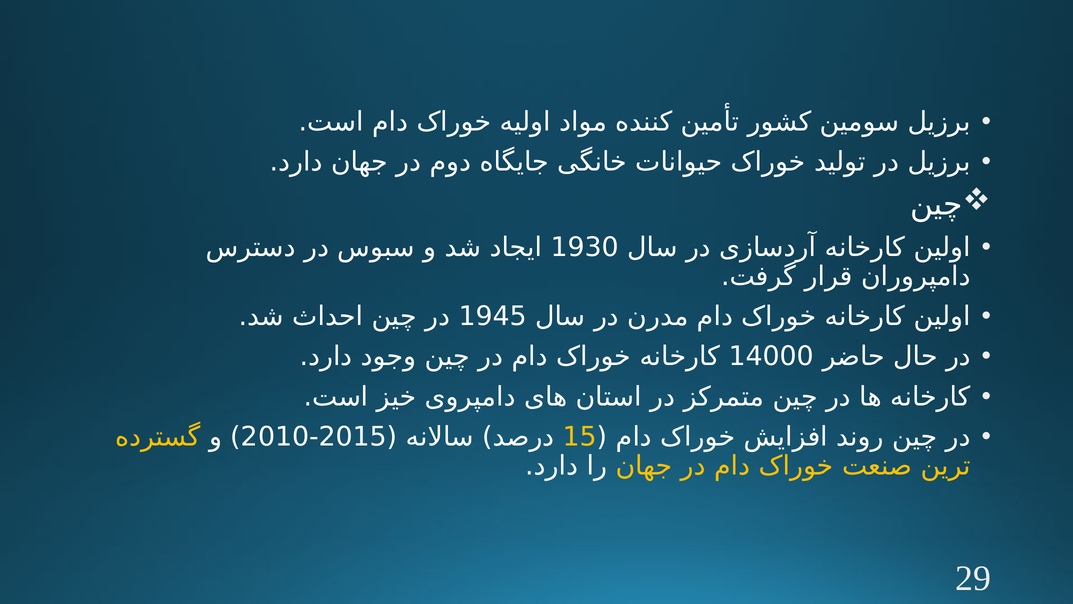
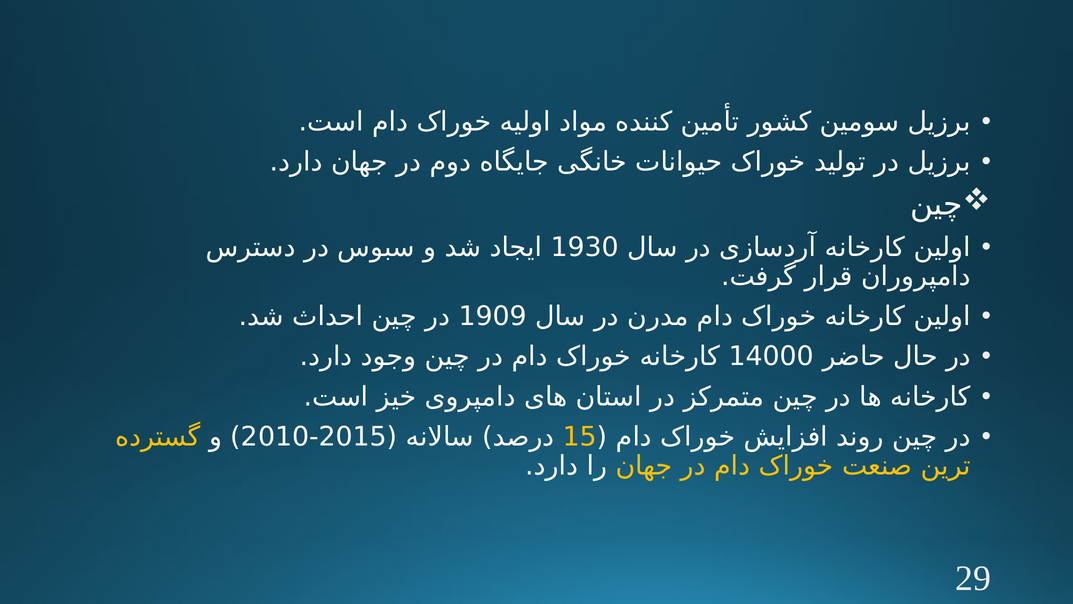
1945: 1945 -> 1909 (493, 316)
